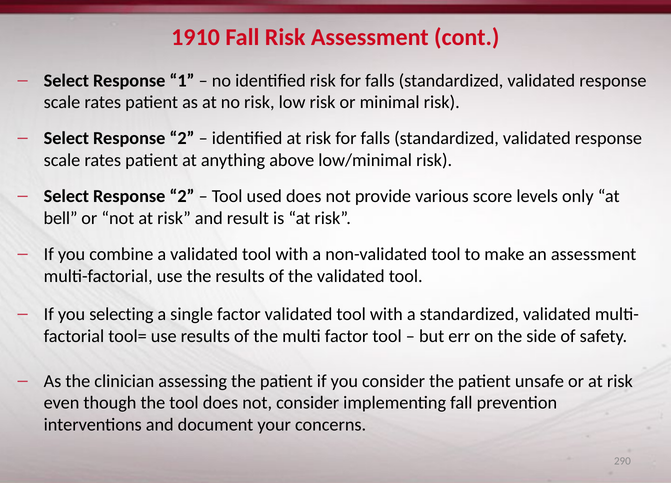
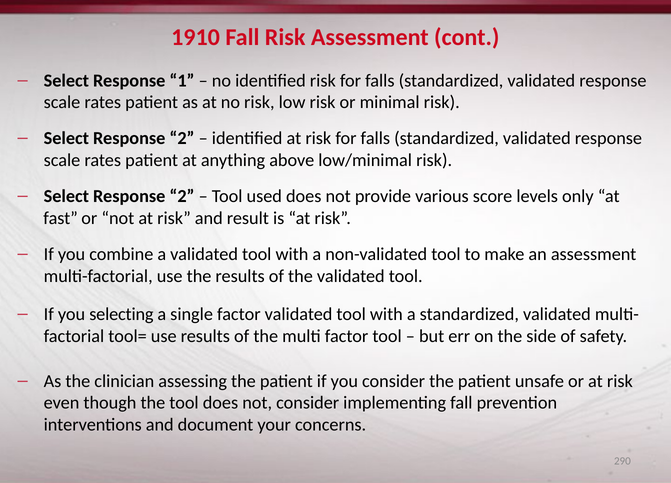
bell: bell -> fast (61, 218)
